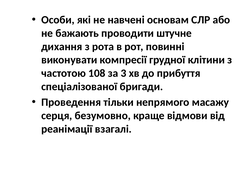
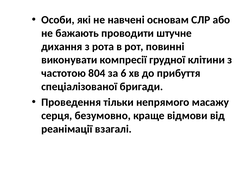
108: 108 -> 804 (97, 73)
3: 3 -> 6 (123, 73)
